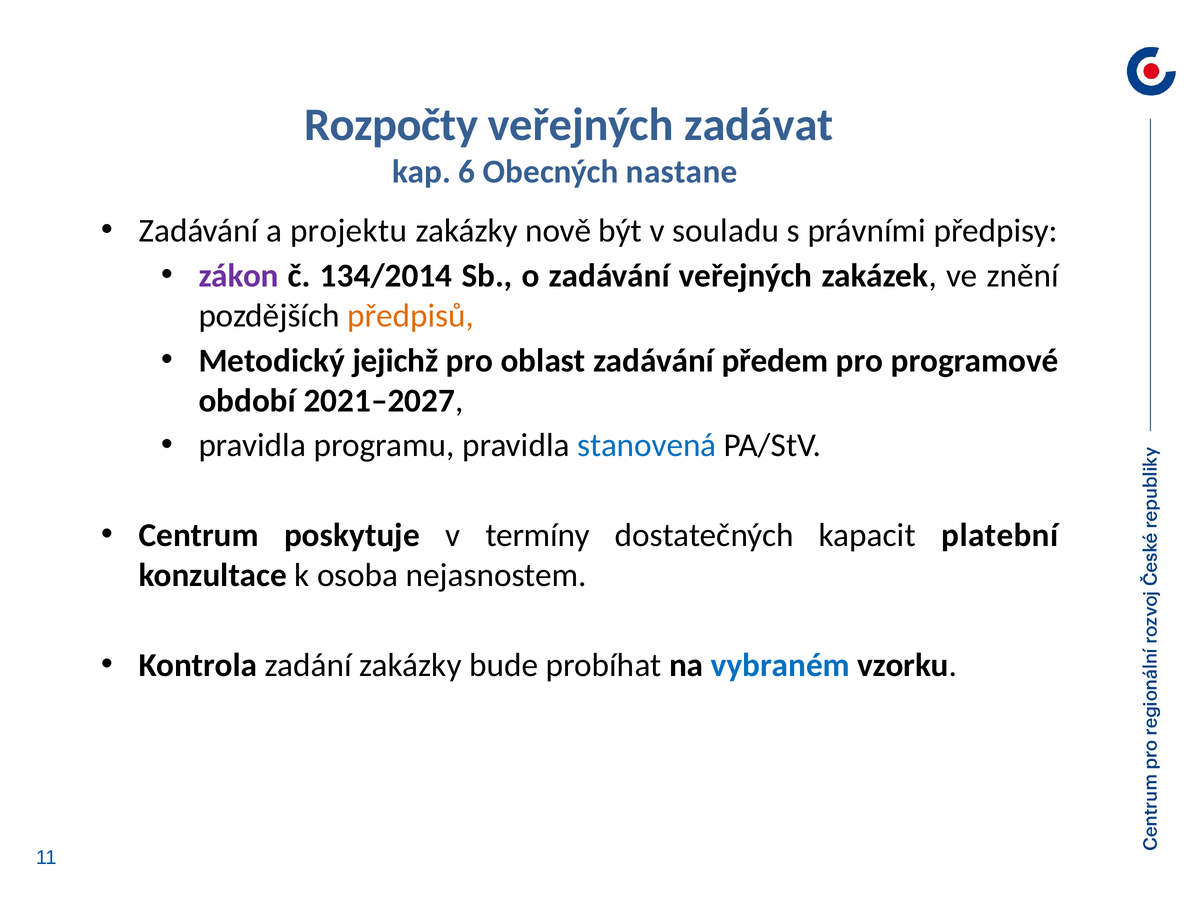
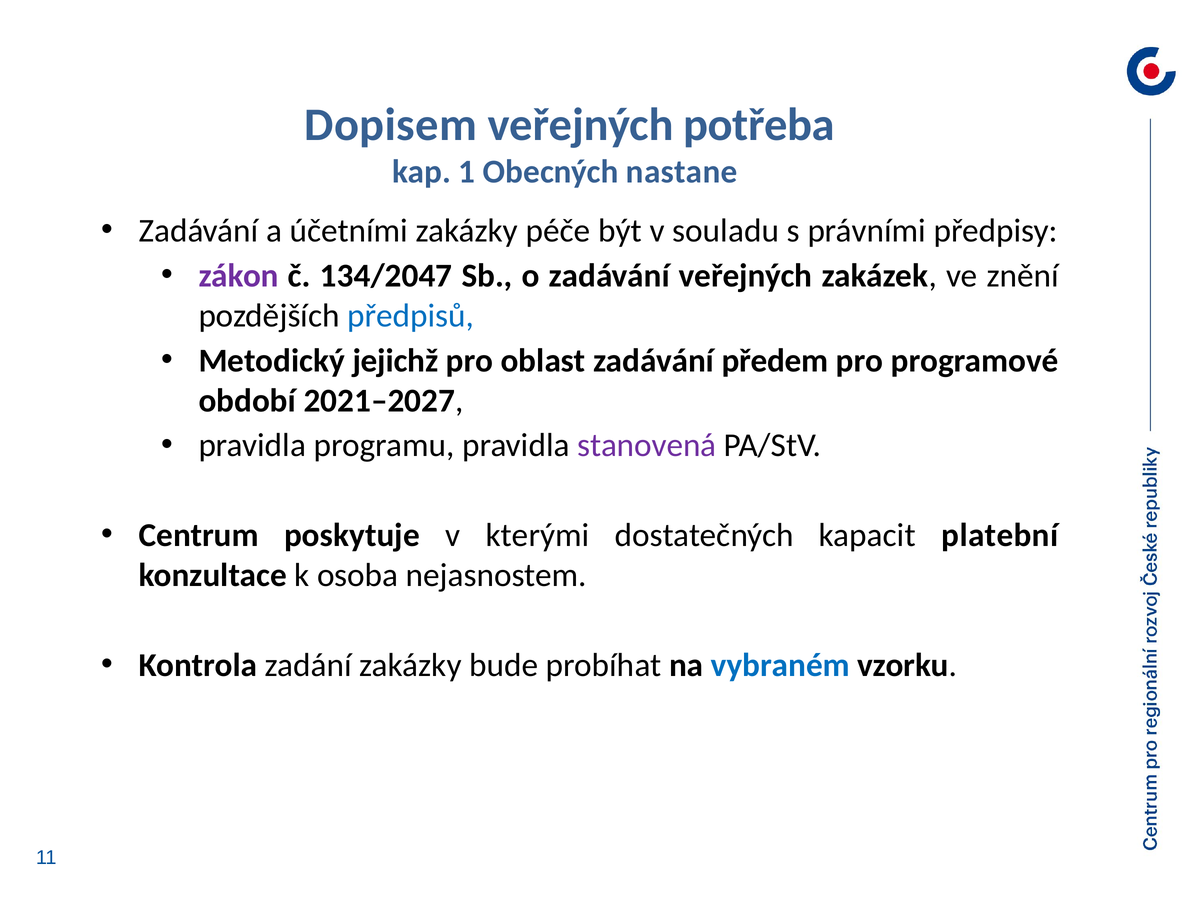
Rozpočty: Rozpočty -> Dopisem (391, 125)
zadávat: zadávat -> potřeba (759, 125)
6: 6 -> 1 (467, 172)
projektu: projektu -> účetními (349, 231)
nově: nově -> péče (558, 231)
134/2014: 134/2014 -> 134/2047 (386, 276)
předpisů colour: orange -> blue (411, 316)
stanovená colour: blue -> purple (647, 445)
termíny: termíny -> kterými (538, 535)
